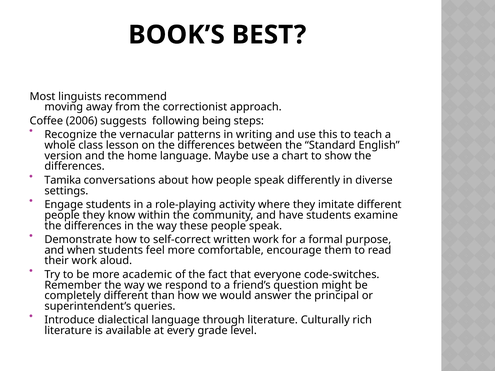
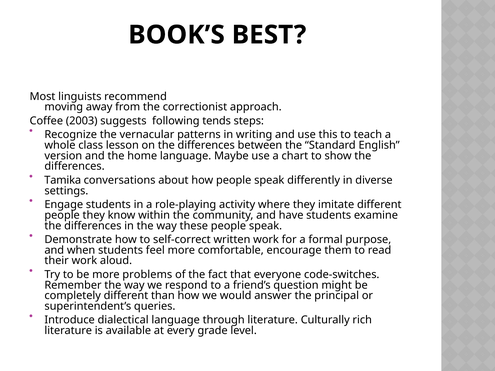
2006: 2006 -> 2003 (82, 121)
being: being -> tends (217, 121)
academic: academic -> problems (147, 275)
